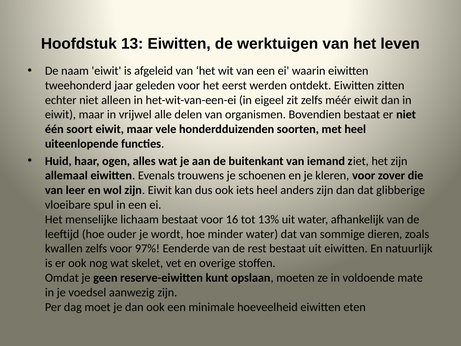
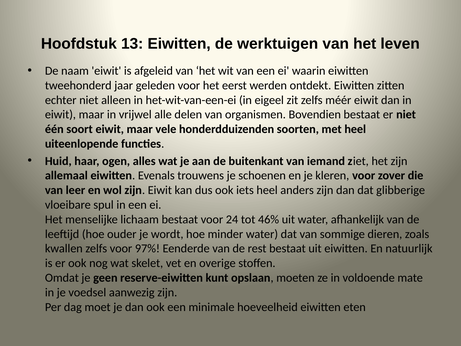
16: 16 -> 24 (232, 219)
13%: 13% -> 46% (269, 219)
